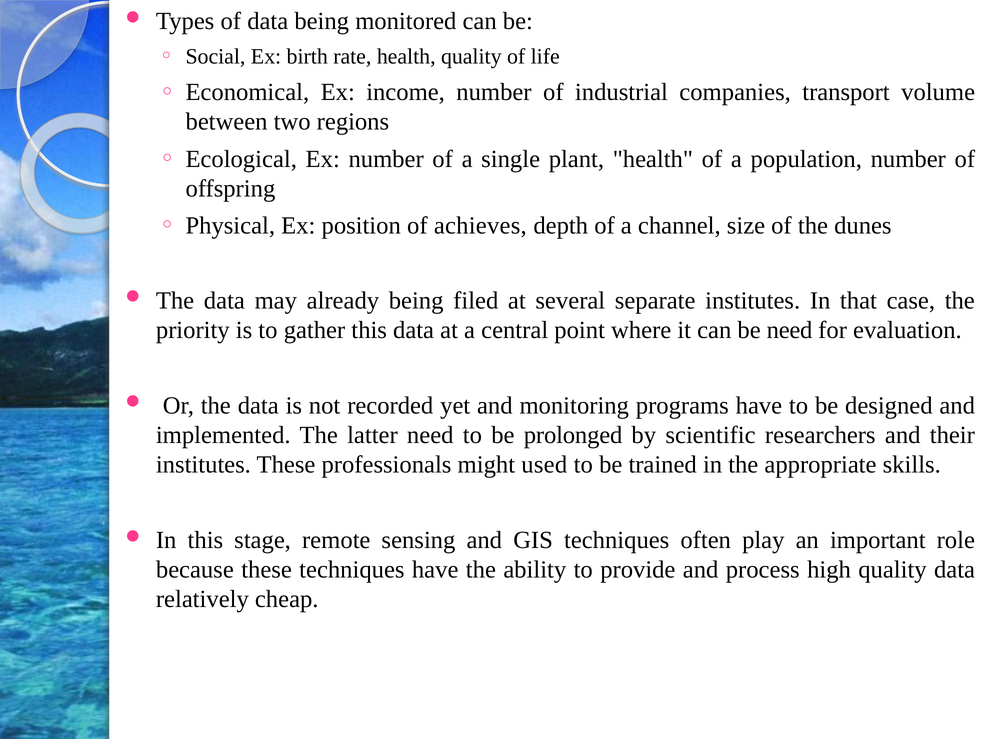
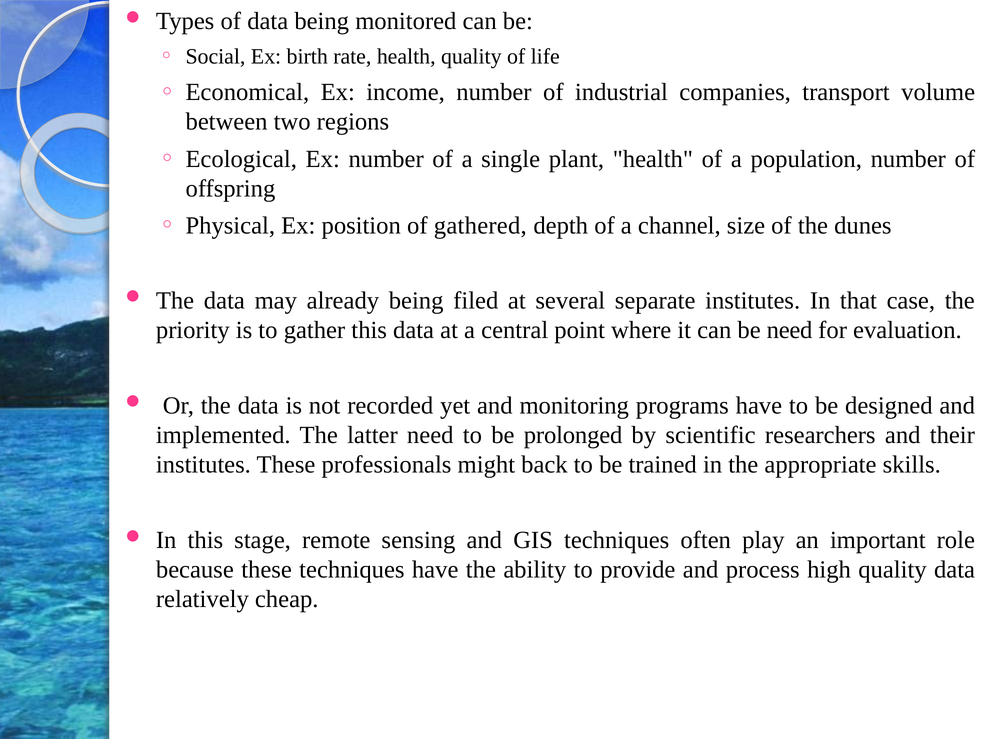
achieves: achieves -> gathered (480, 226)
used: used -> back (544, 465)
